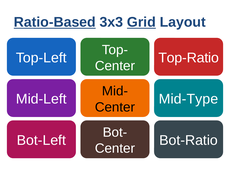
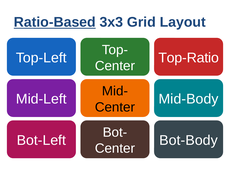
Grid underline: present -> none (141, 22)
Mid-Type: Mid-Type -> Mid-Body (189, 99)
Bot-Ratio: Bot-Ratio -> Bot-Body (188, 141)
